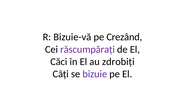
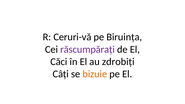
Bizuie-vă: Bizuie-vă -> Ceruri-vă (72, 37)
Crezând: Crezând -> Biruința (124, 37)
bizuie colour: purple -> orange (95, 74)
